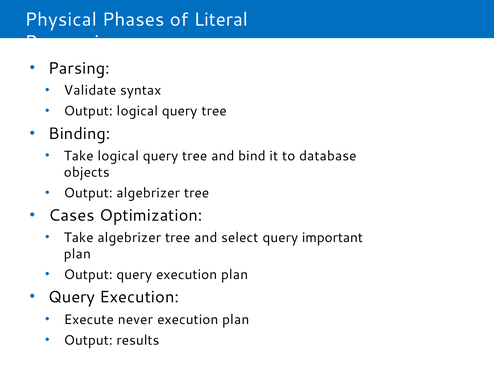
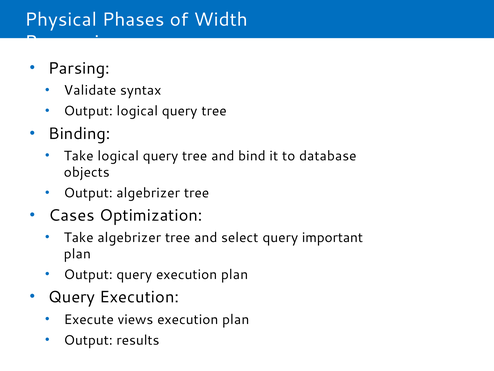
Literal: Literal -> Width (221, 19)
never: never -> views (135, 319)
